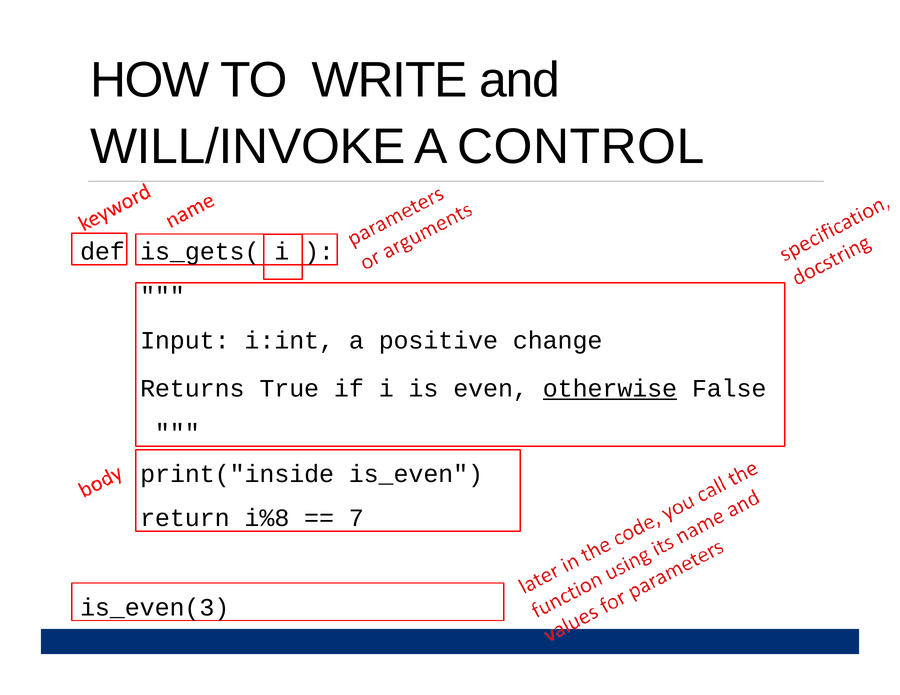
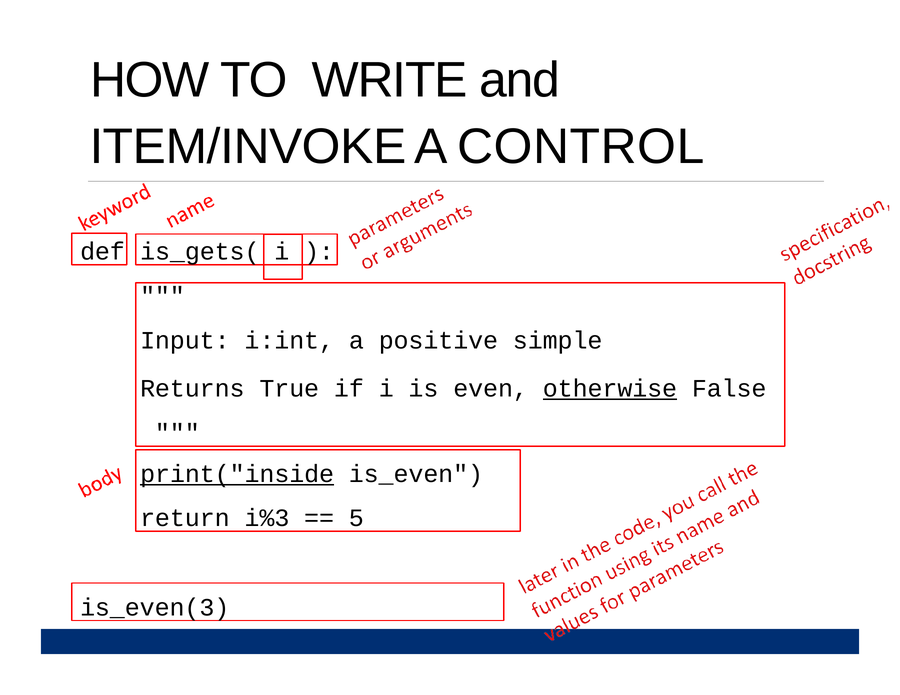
WILL/INVOKE: WILL/INVOKE -> ITEM/INVOKE (248, 147)
change: change -> simple (558, 341)
print("inside underline: none -> present (237, 474)
i%8: i%8 -> i%3 (267, 519)
7: 7 -> 5 (356, 519)
